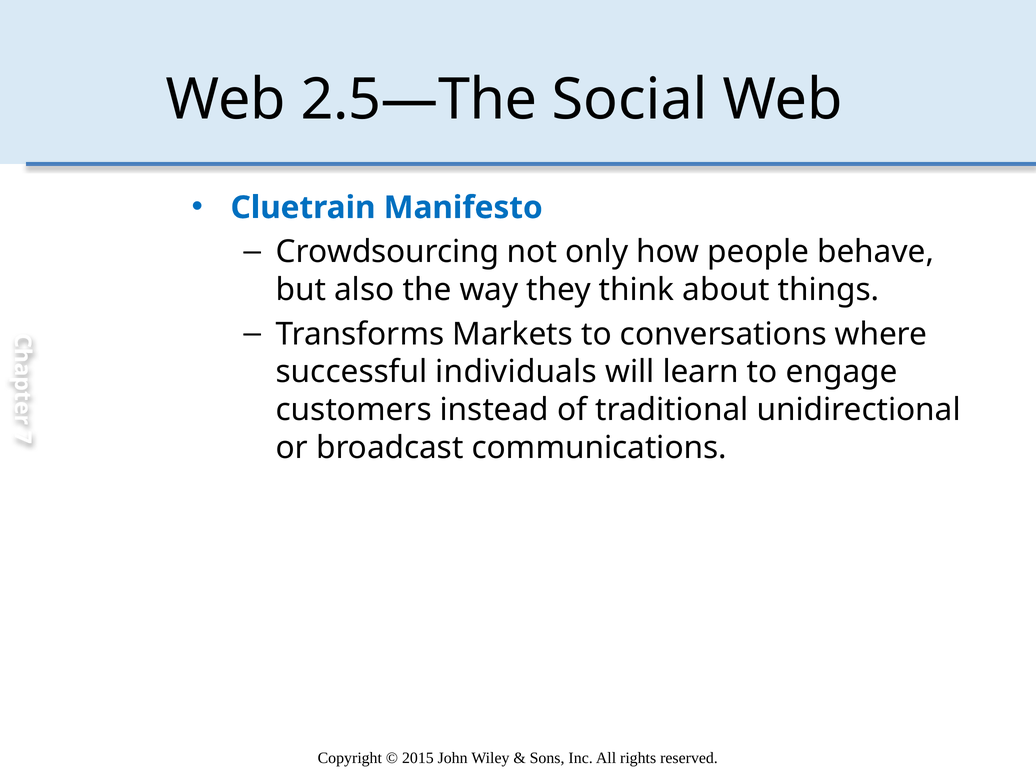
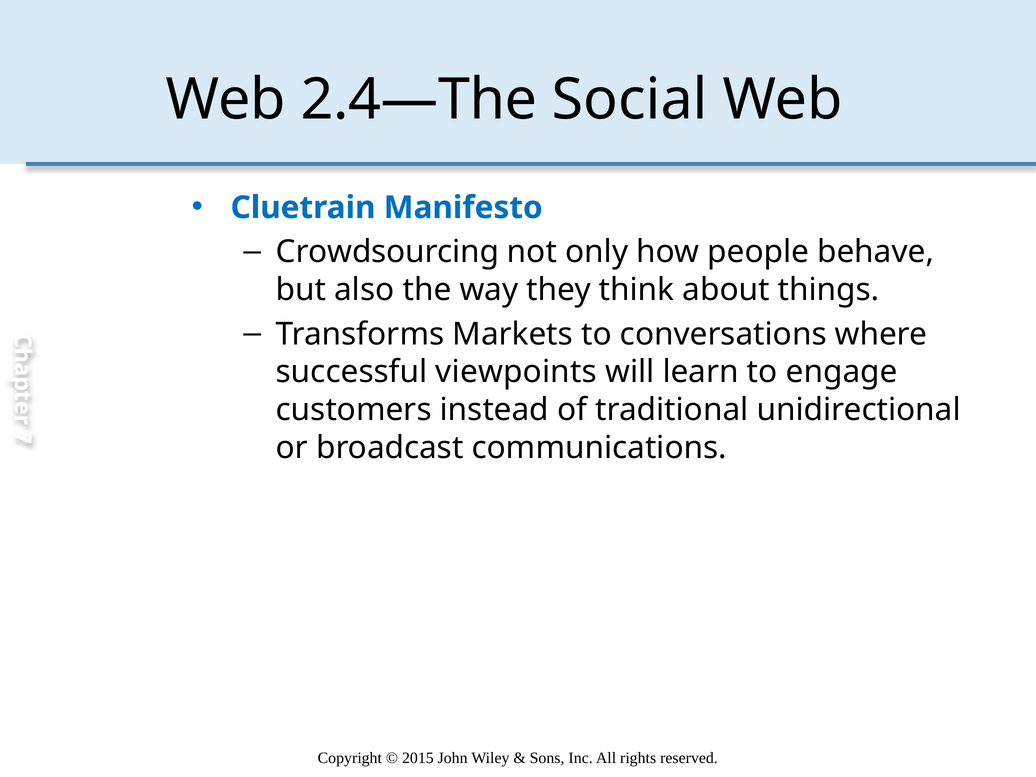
2.5—The: 2.5—The -> 2.4—The (419, 100)
individuals: individuals -> viewpoints (516, 372)
